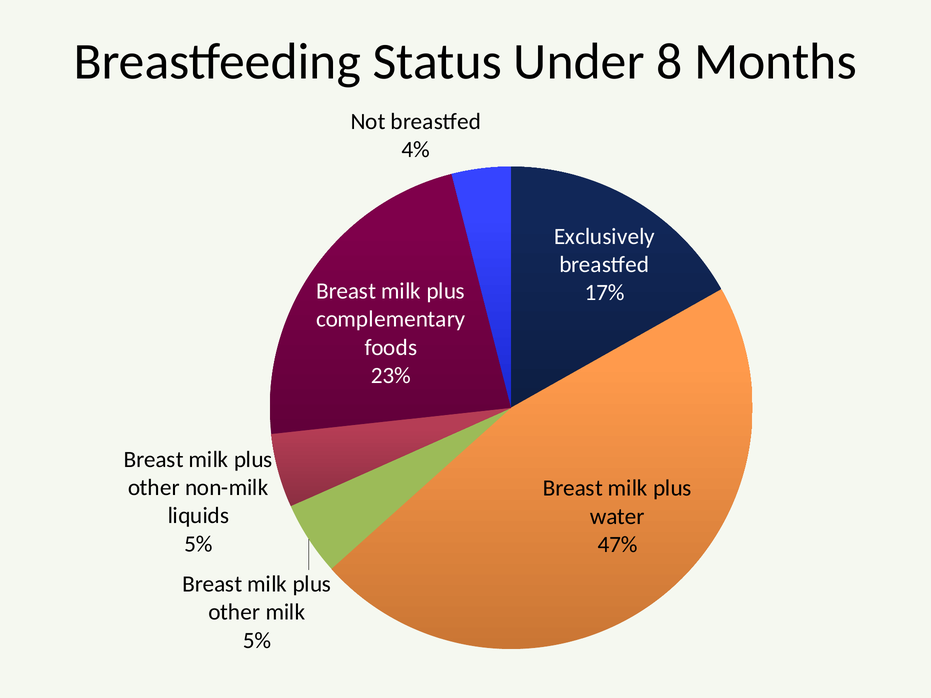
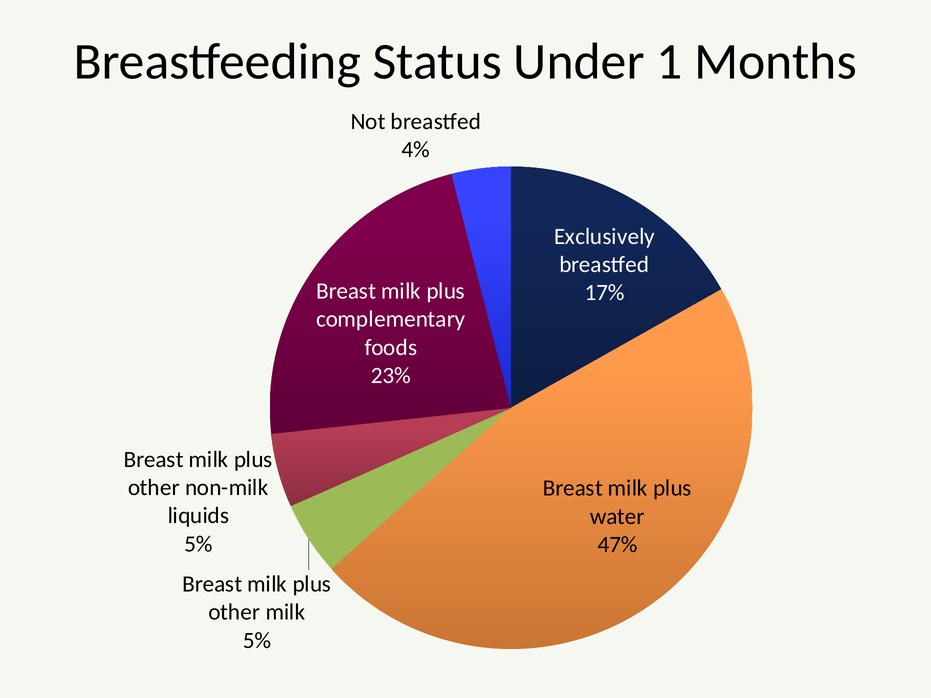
8: 8 -> 1 (669, 62)
